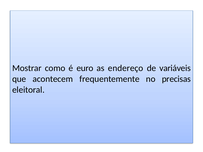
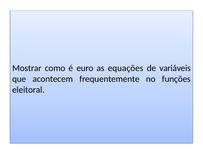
endereço: endereço -> equações (126, 68)
precisas: precisas -> funções (176, 79)
